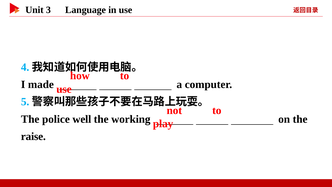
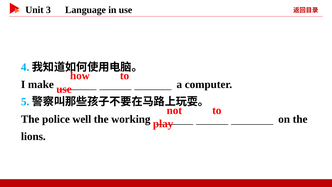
made: made -> make (41, 84)
raise: raise -> lions (33, 136)
